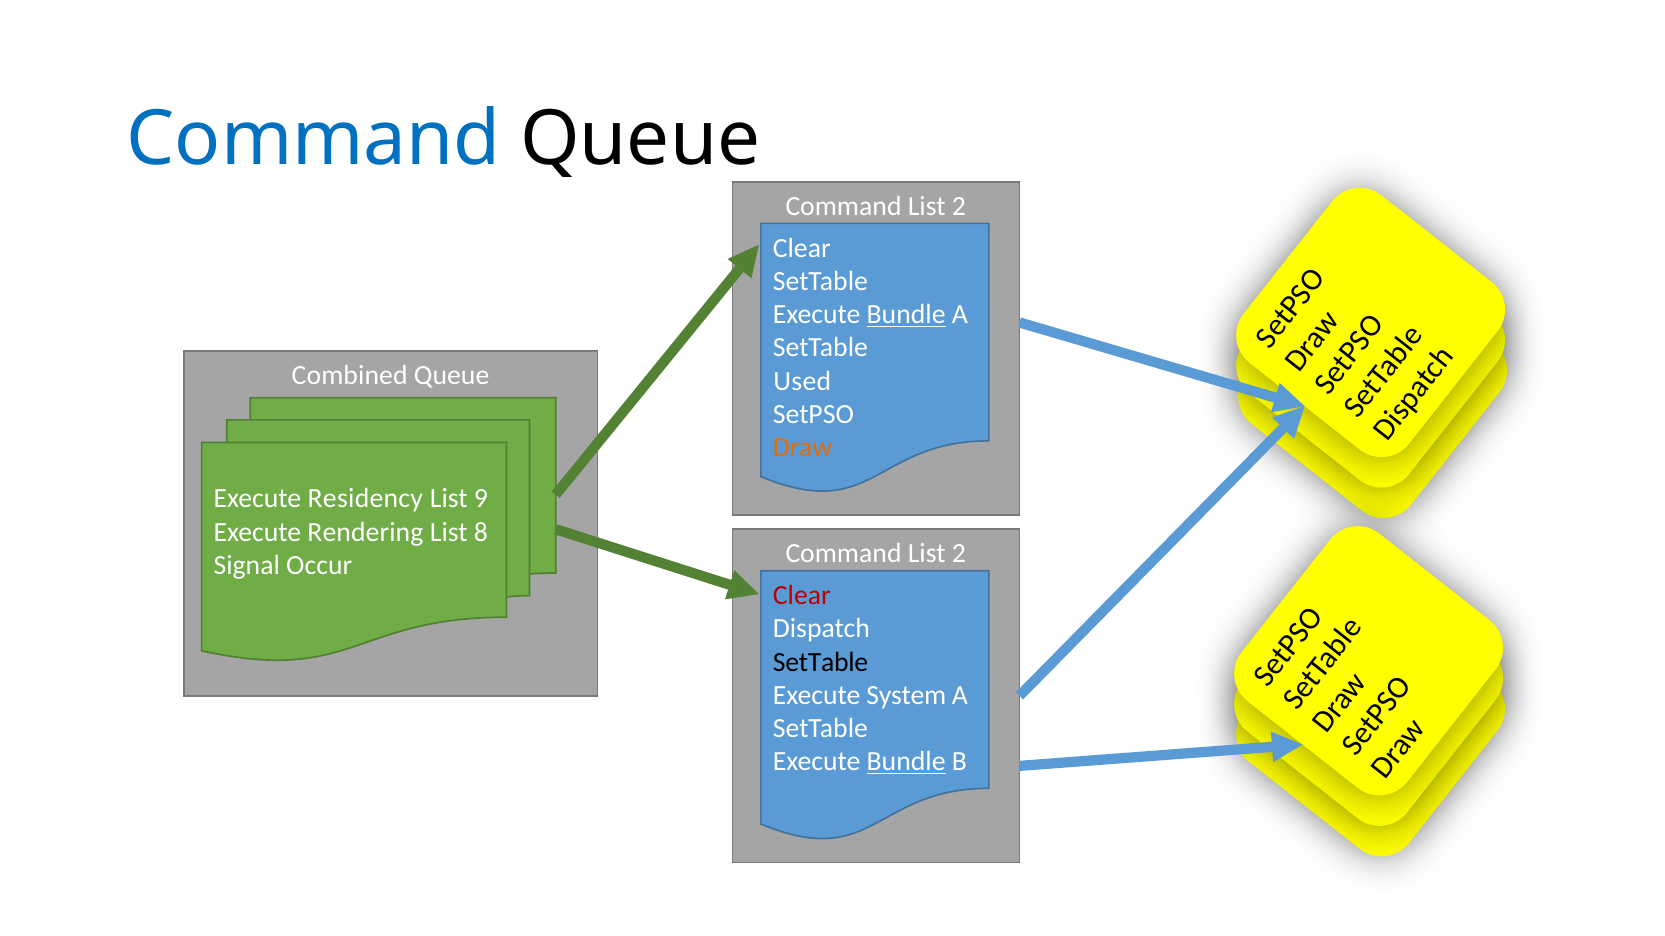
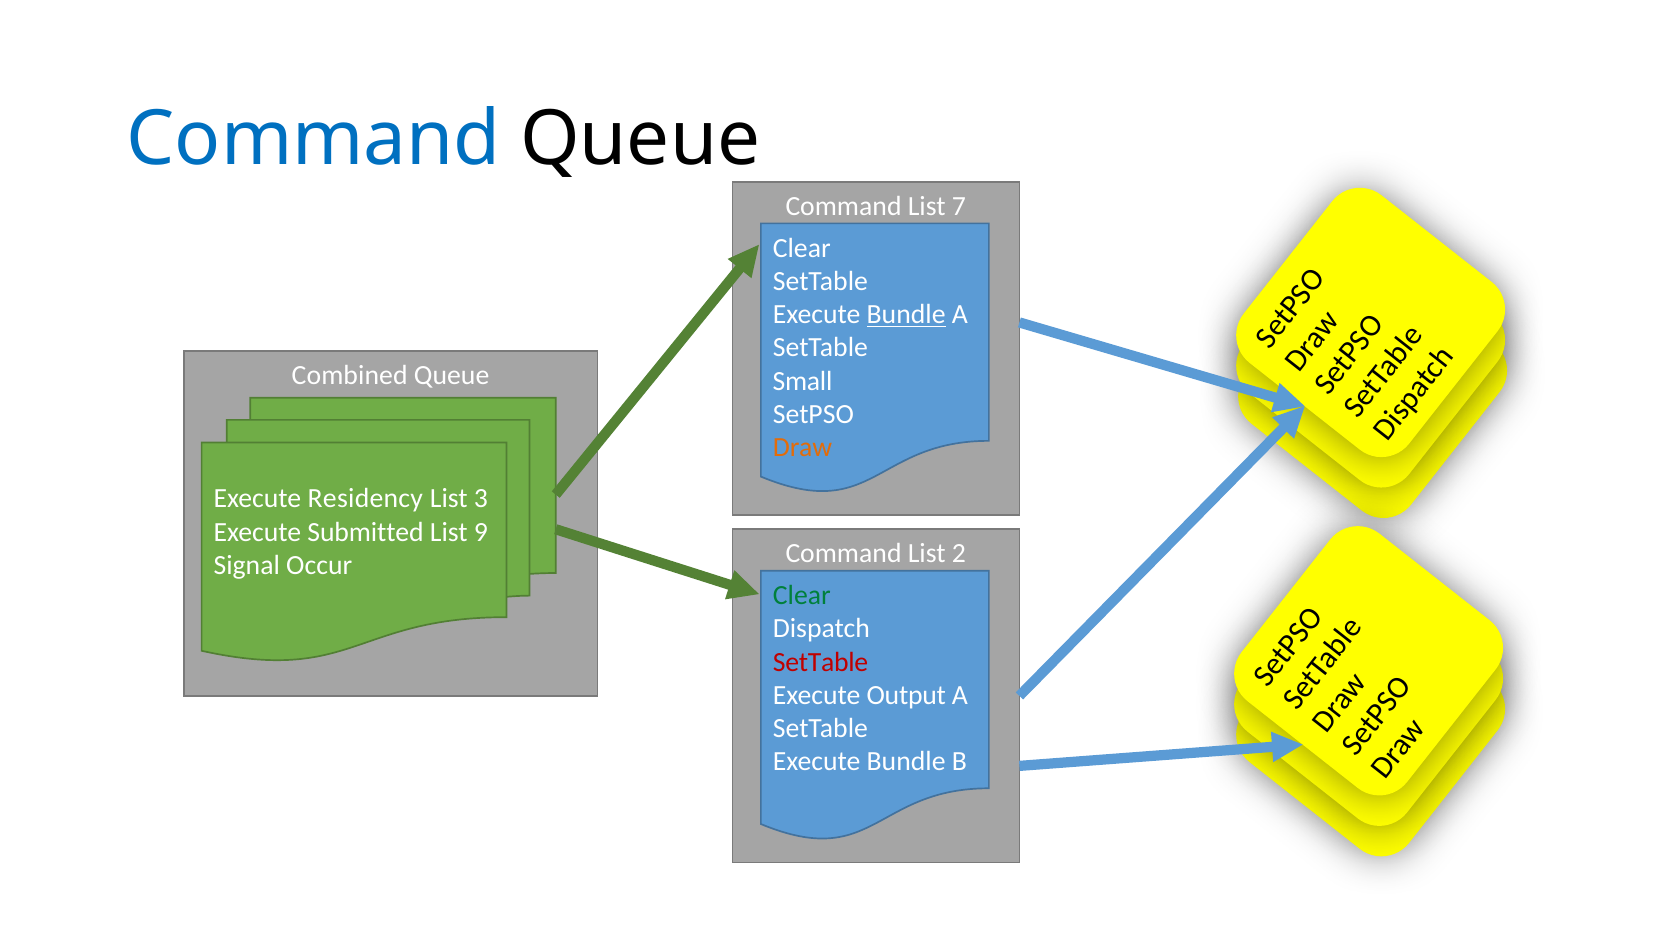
2: 2 -> 7 (959, 206)
Used: Used -> Small (803, 381)
9: 9 -> 3 (481, 499)
Rendering: Rendering -> Submitted (366, 532)
8: 8 -> 9 (481, 532)
Clear colour: red -> green (802, 596)
SetTable colour: black -> red (821, 662)
System: System -> Output (906, 695)
Bundle underline: present -> none (906, 762)
